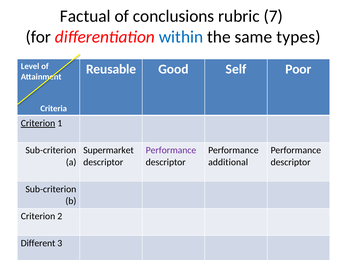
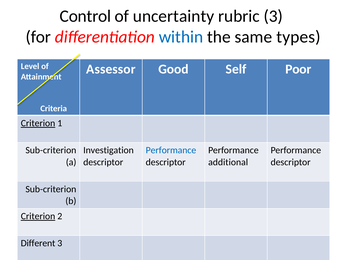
Factual: Factual -> Control (85, 16)
conclusions: conclusions -> uncertainty (174, 16)
rubric 7: 7 -> 3 (273, 16)
Reusable: Reusable -> Assessor (111, 69)
Supermarket: Supermarket -> Investigation (108, 150)
Performance colour: purple -> blue (171, 150)
Criterion underline: none -> present (38, 216)
